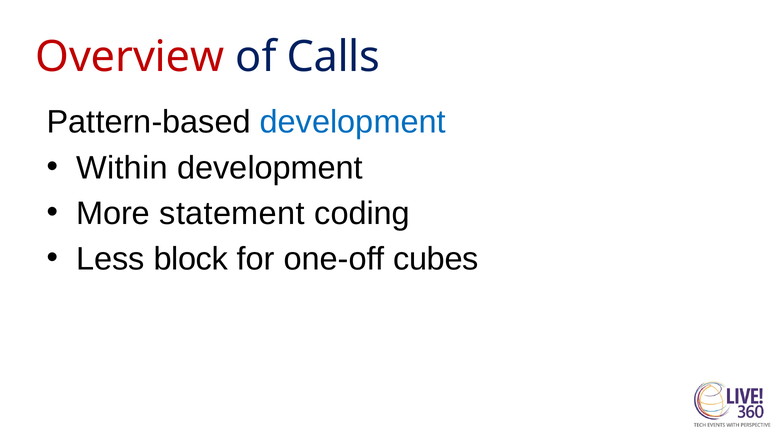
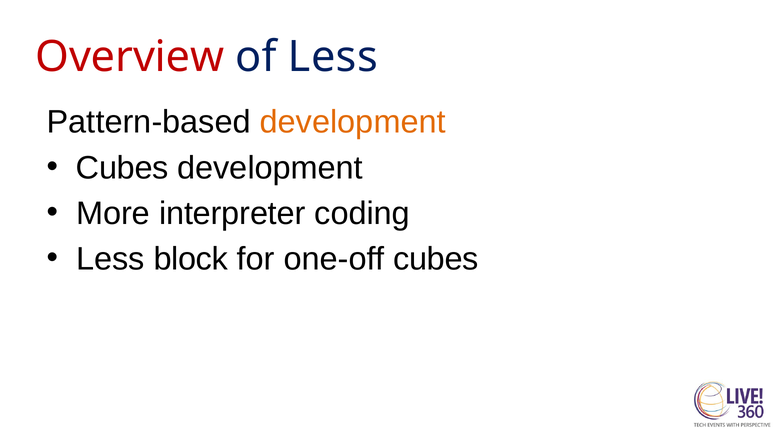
of Calls: Calls -> Less (333, 57)
development colour: blue -> orange (353, 122)
Within: Within -> Cubes (122, 168)
statement: statement -> interpreter (232, 213)
